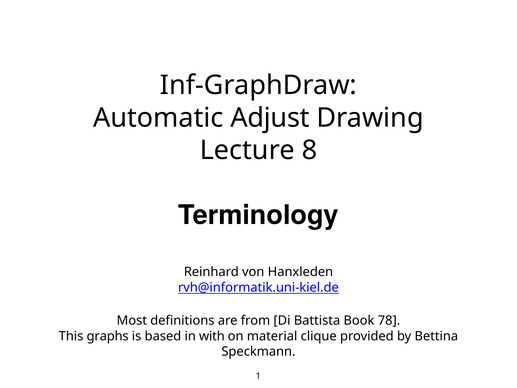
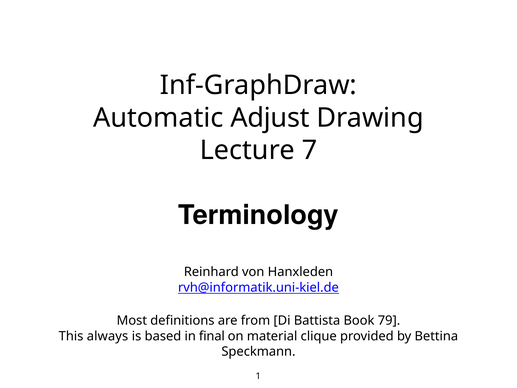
8: 8 -> 7 (309, 150)
78: 78 -> 79 (389, 320)
graphs: graphs -> always (108, 336)
with: with -> final (212, 336)
